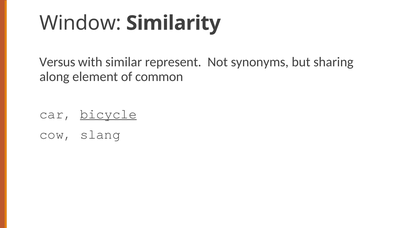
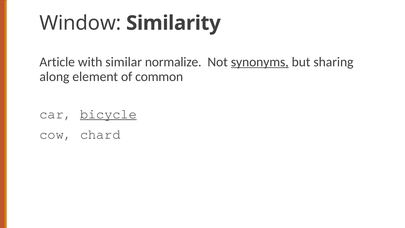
Versus: Versus -> Article (57, 62)
represent: represent -> normalize (173, 62)
synonyms underline: none -> present (260, 62)
slang: slang -> chard (100, 134)
